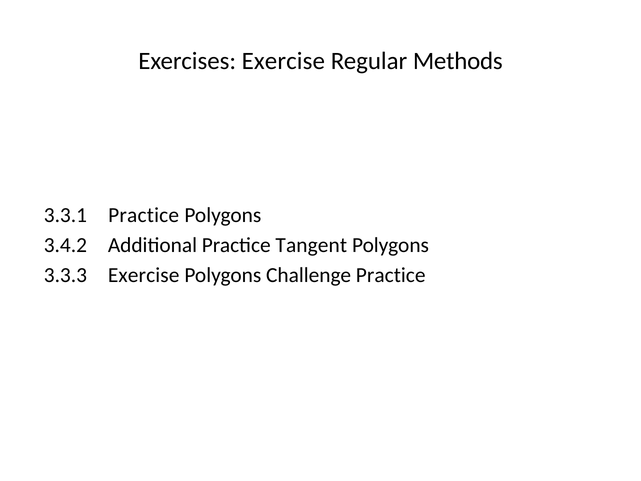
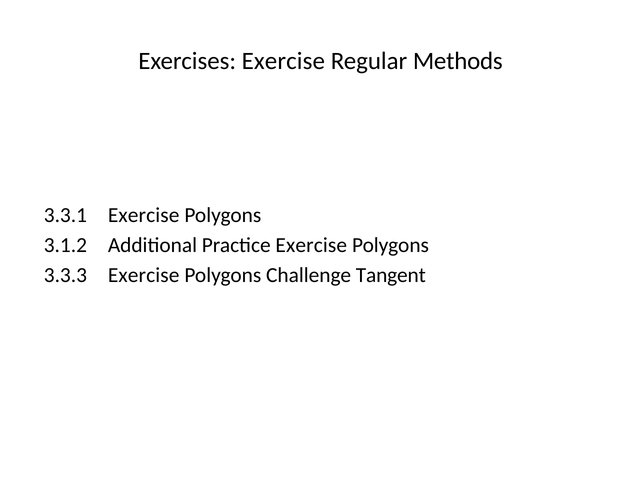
3.3.1 Practice: Practice -> Exercise (144, 215)
3.4.2: 3.4.2 -> 3.1.2 (65, 245)
Practice Tangent: Tangent -> Exercise (311, 245)
Challenge Practice: Practice -> Tangent (391, 275)
